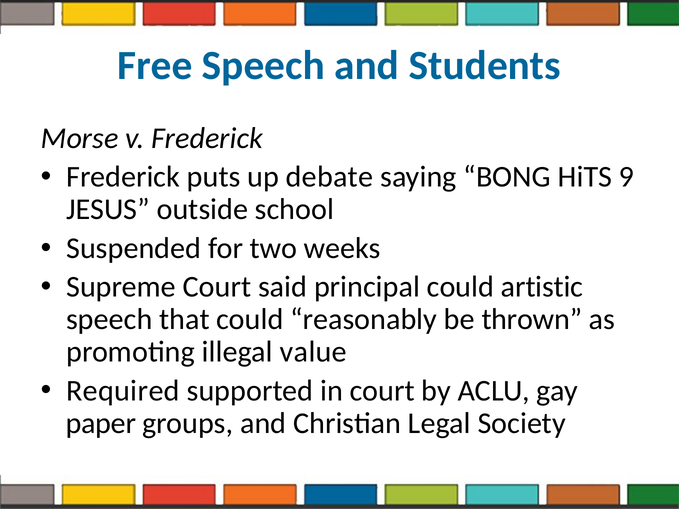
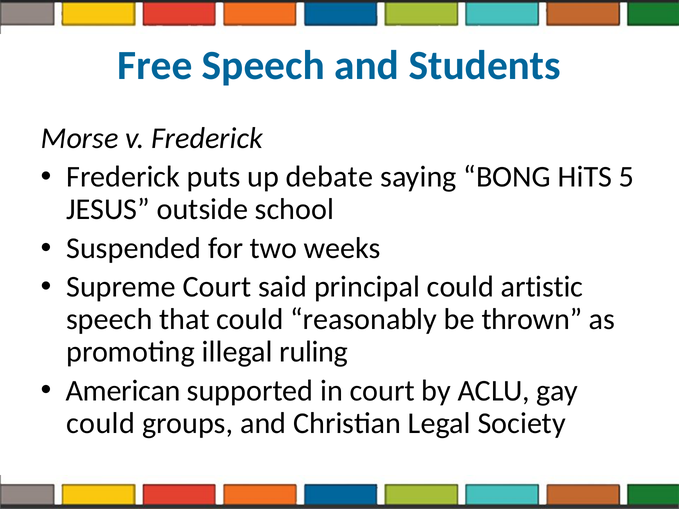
9: 9 -> 5 (626, 177)
value: value -> ruling (314, 352)
Required: Required -> American (123, 391)
paper: paper -> could (101, 423)
